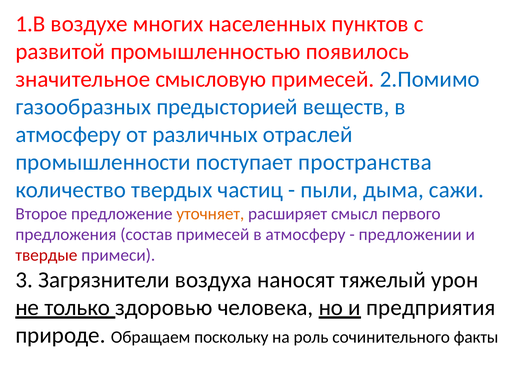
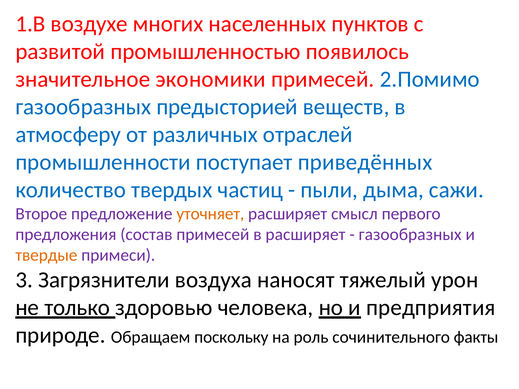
смысловую: смысловую -> экономики (211, 79)
пространства: пространства -> приведённых (365, 162)
примесей в атмосферу: атмосферу -> расширяет (305, 235)
предложении: предложении -> газообразных (410, 235)
твердые colour: red -> orange (46, 255)
